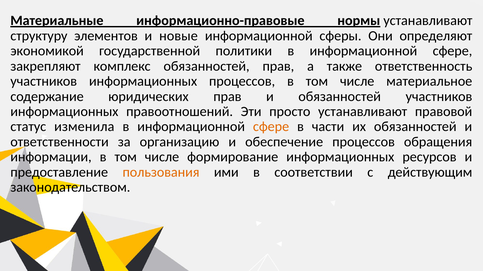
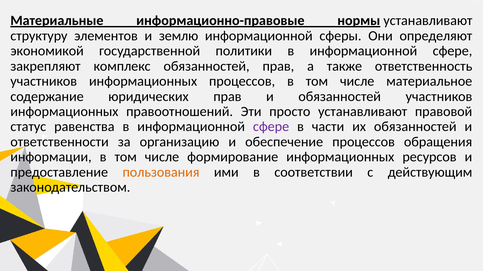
новые: новые -> землю (179, 36)
изменила: изменила -> равенства (84, 127)
сфере colour: orange -> purple (271, 127)
